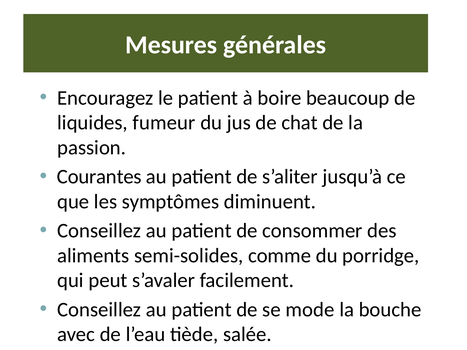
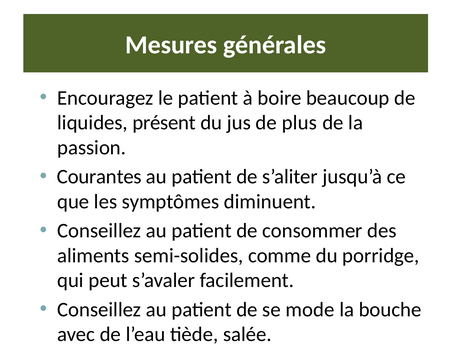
fumeur: fumeur -> présent (164, 123)
chat: chat -> plus (299, 123)
